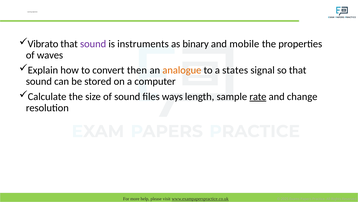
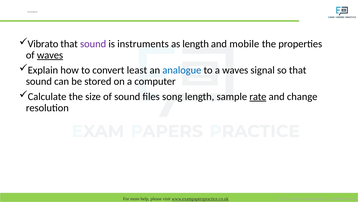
as binary: binary -> length (196, 44)
waves underline: none -> present (50, 55)
then: then -> least (137, 70)
analogue colour: orange -> blue (182, 70)
a states: states -> waves (235, 70)
ways: ways -> song (172, 96)
